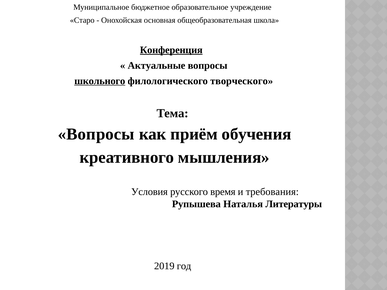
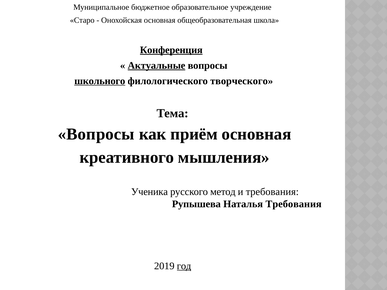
Актуальные underline: none -> present (156, 66)
приём обучения: обучения -> основная (257, 134)
Условия: Условия -> Ученика (150, 192)
время: время -> метод (223, 192)
Наталья Литературы: Литературы -> Требования (294, 204)
год underline: none -> present (184, 266)
